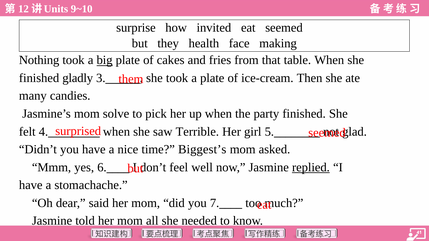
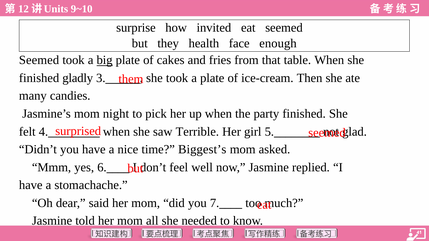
making: making -> enough (278, 43)
Nothing: Nothing -> Seemed (39, 60)
solve: solve -> night (116, 114)
replied underline: present -> none (311, 167)
